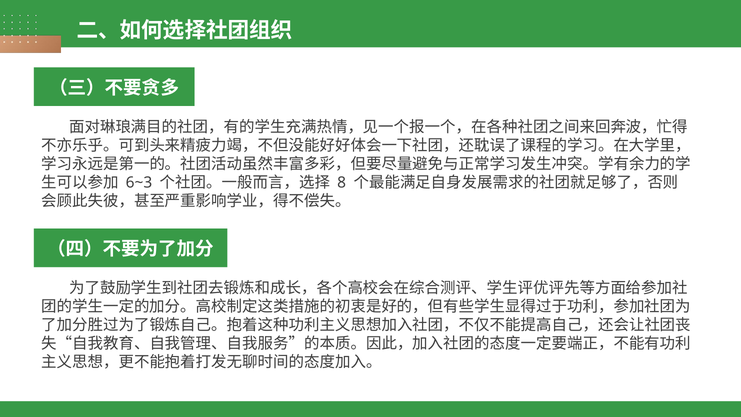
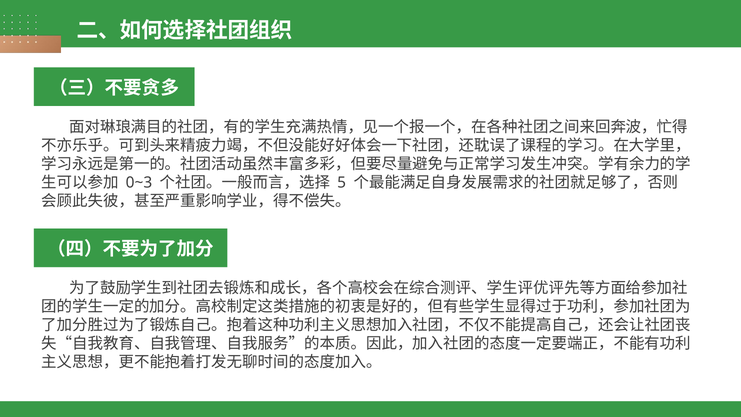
6~3: 6~3 -> 0~3 (139, 183)
8: 8 -> 5 (342, 183)
